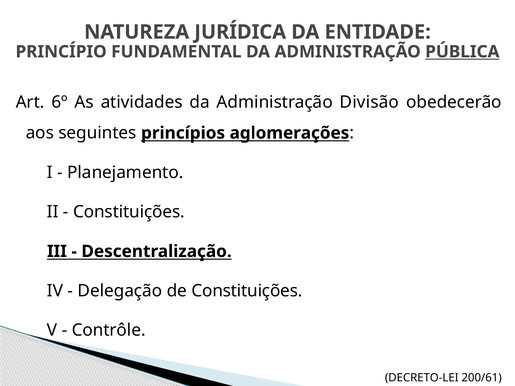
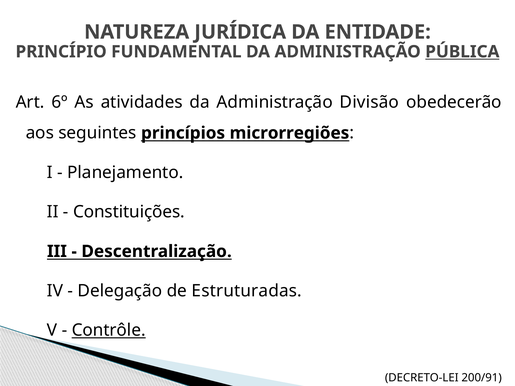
aglomerações: aglomerações -> microrregiões (289, 133)
de Constituições: Constituições -> Estruturadas (247, 291)
Contrôle underline: none -> present (109, 331)
200/61: 200/61 -> 200/91 (482, 378)
